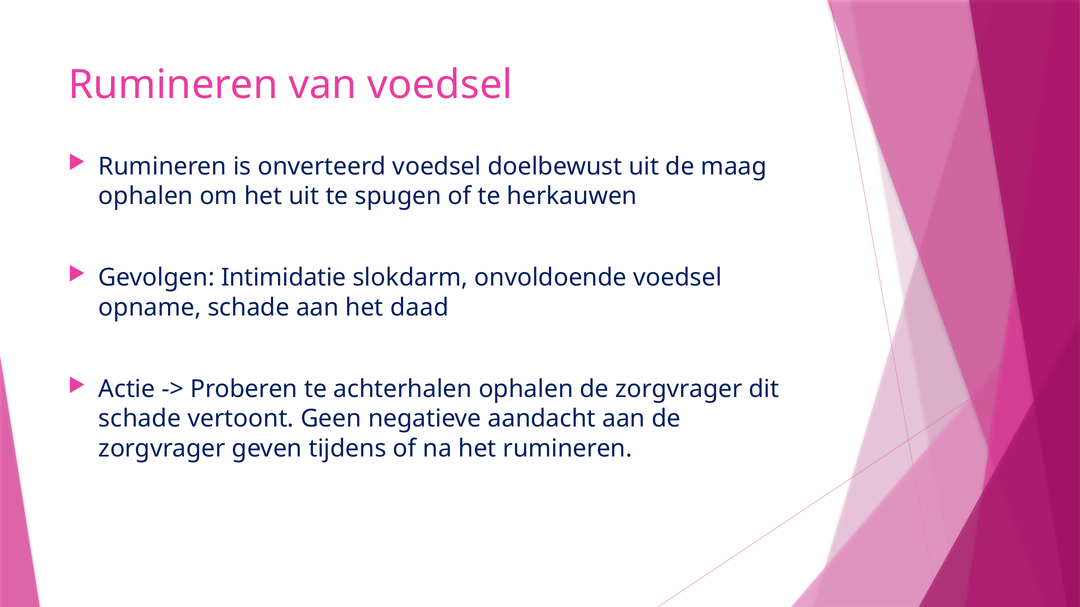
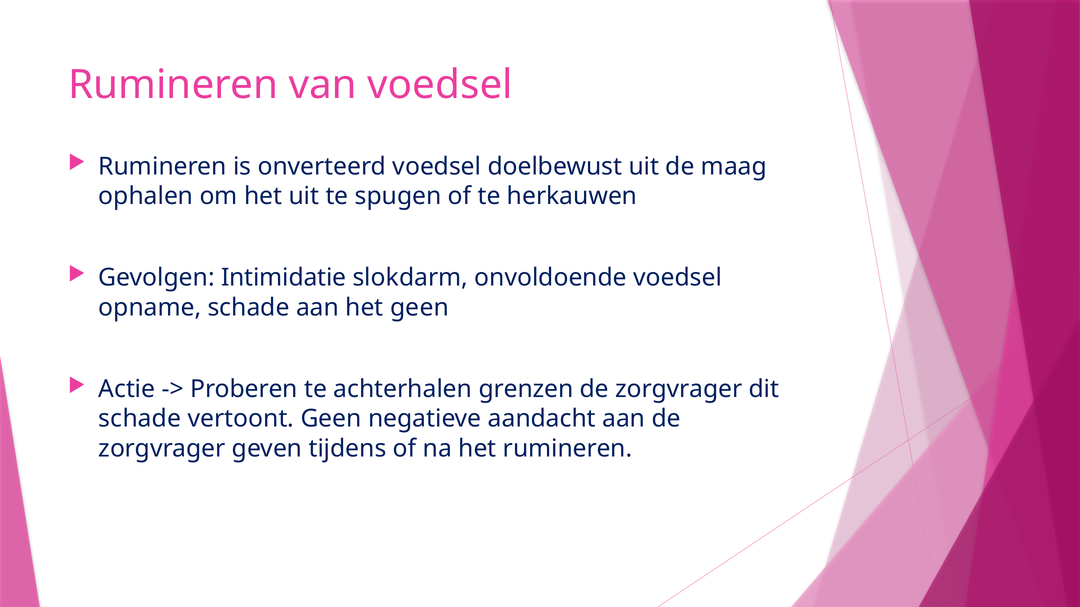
het daad: daad -> geen (420, 308)
achterhalen ophalen: ophalen -> grenzen (526, 389)
